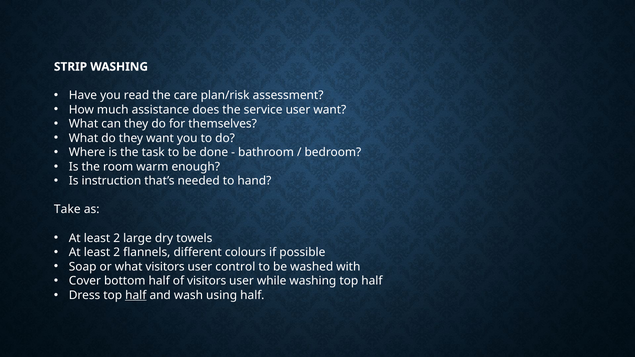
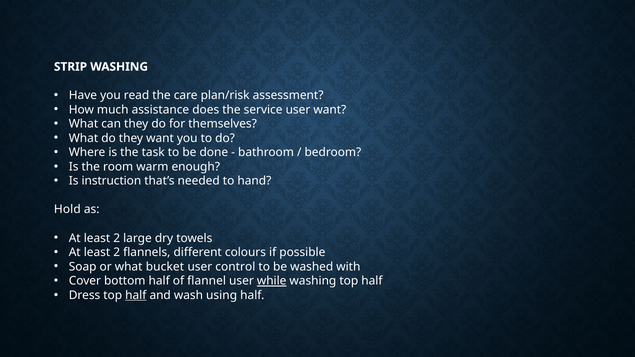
Take: Take -> Hold (67, 210)
what visitors: visitors -> bucket (165, 267)
of visitors: visitors -> flannel (207, 281)
while underline: none -> present (272, 281)
